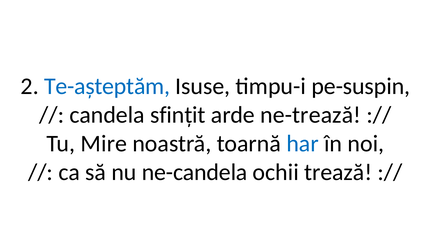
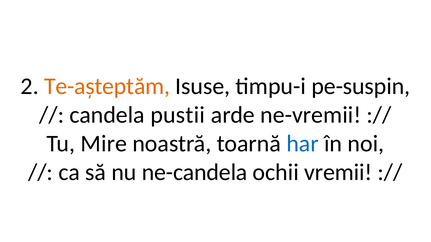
Te-așteptăm colour: blue -> orange (107, 86)
sfințit: sfințit -> pustii (178, 115)
ne-trează: ne-trează -> ne-vremii (311, 115)
trează: trează -> vremii (338, 172)
